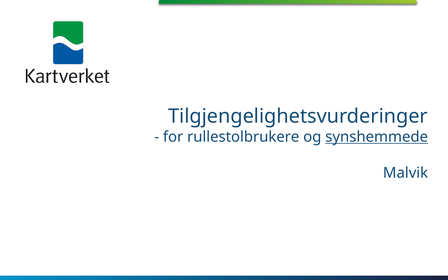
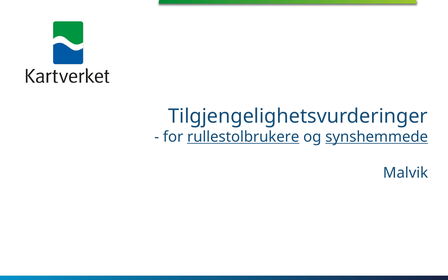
rullestolbrukere underline: none -> present (243, 137)
